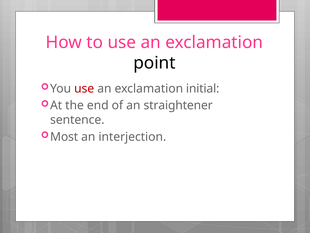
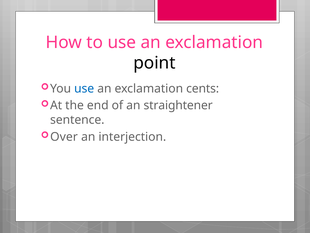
use colour: red -> blue (84, 88)
initial: initial -> cents (203, 88)
Most: Most -> Over (64, 137)
